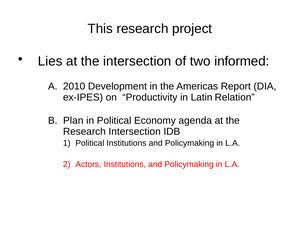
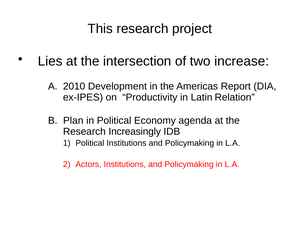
informed: informed -> increase (242, 61)
Research Intersection: Intersection -> Increasingly (135, 131)
